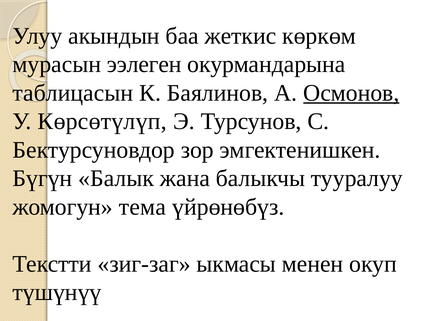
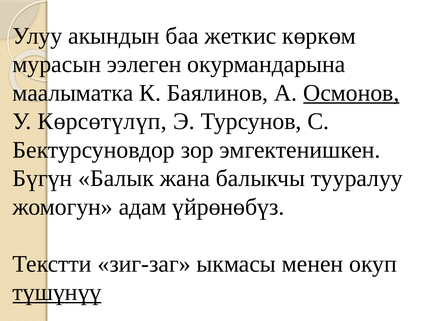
таблицасын: таблицасын -> маалыматка (73, 93)
тема: тема -> адам (143, 207)
түшүнүү underline: none -> present (57, 292)
